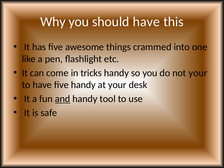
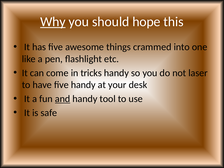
Why underline: none -> present (53, 22)
should have: have -> hope (146, 22)
not your: your -> laser (198, 73)
